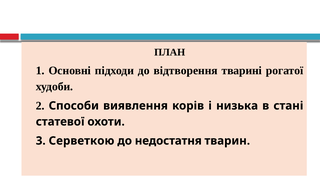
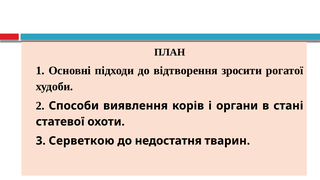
тварині: тварині -> зросити (242, 71)
низька: низька -> органи (237, 106)
